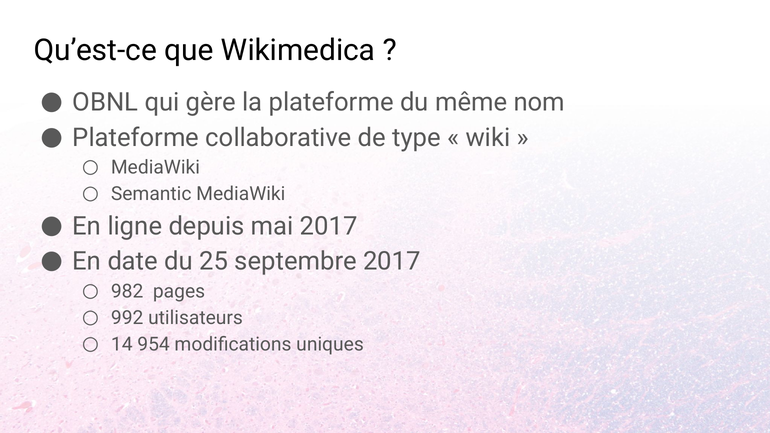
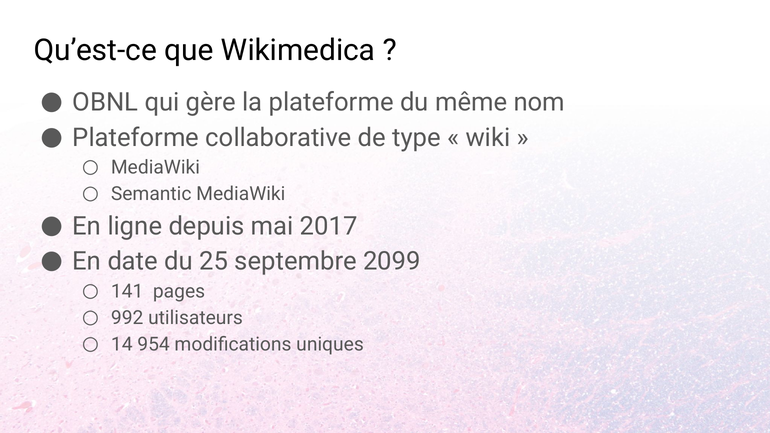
septembre 2017: 2017 -> 2099 (392, 262)
982: 982 -> 141 (127, 292)
